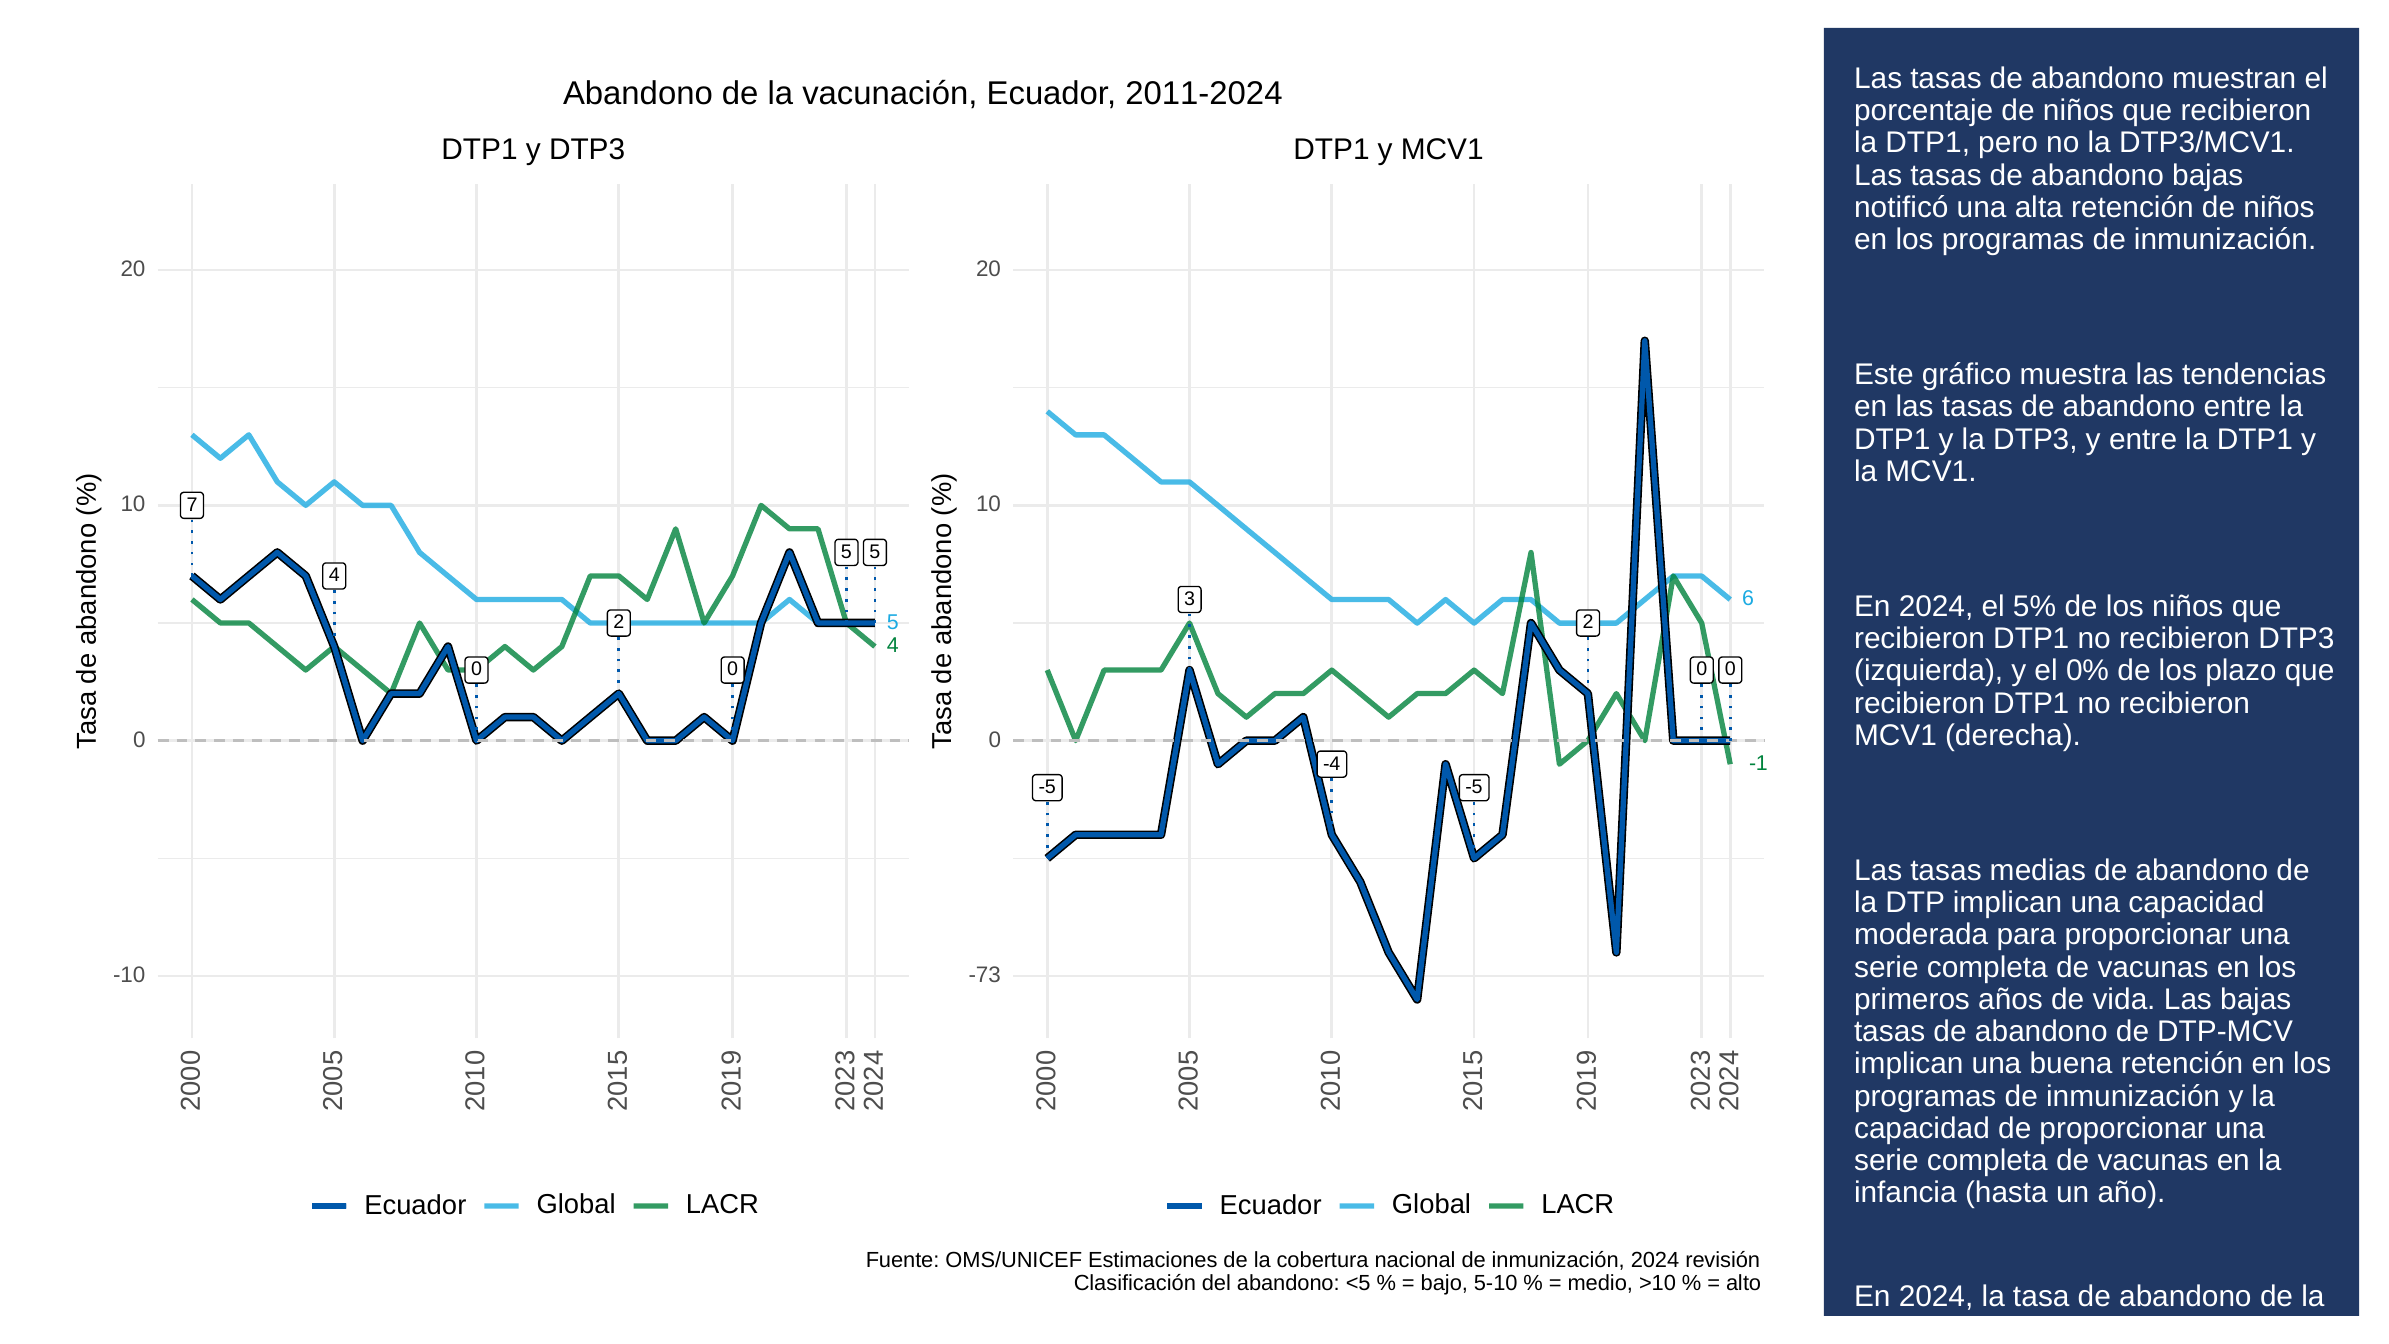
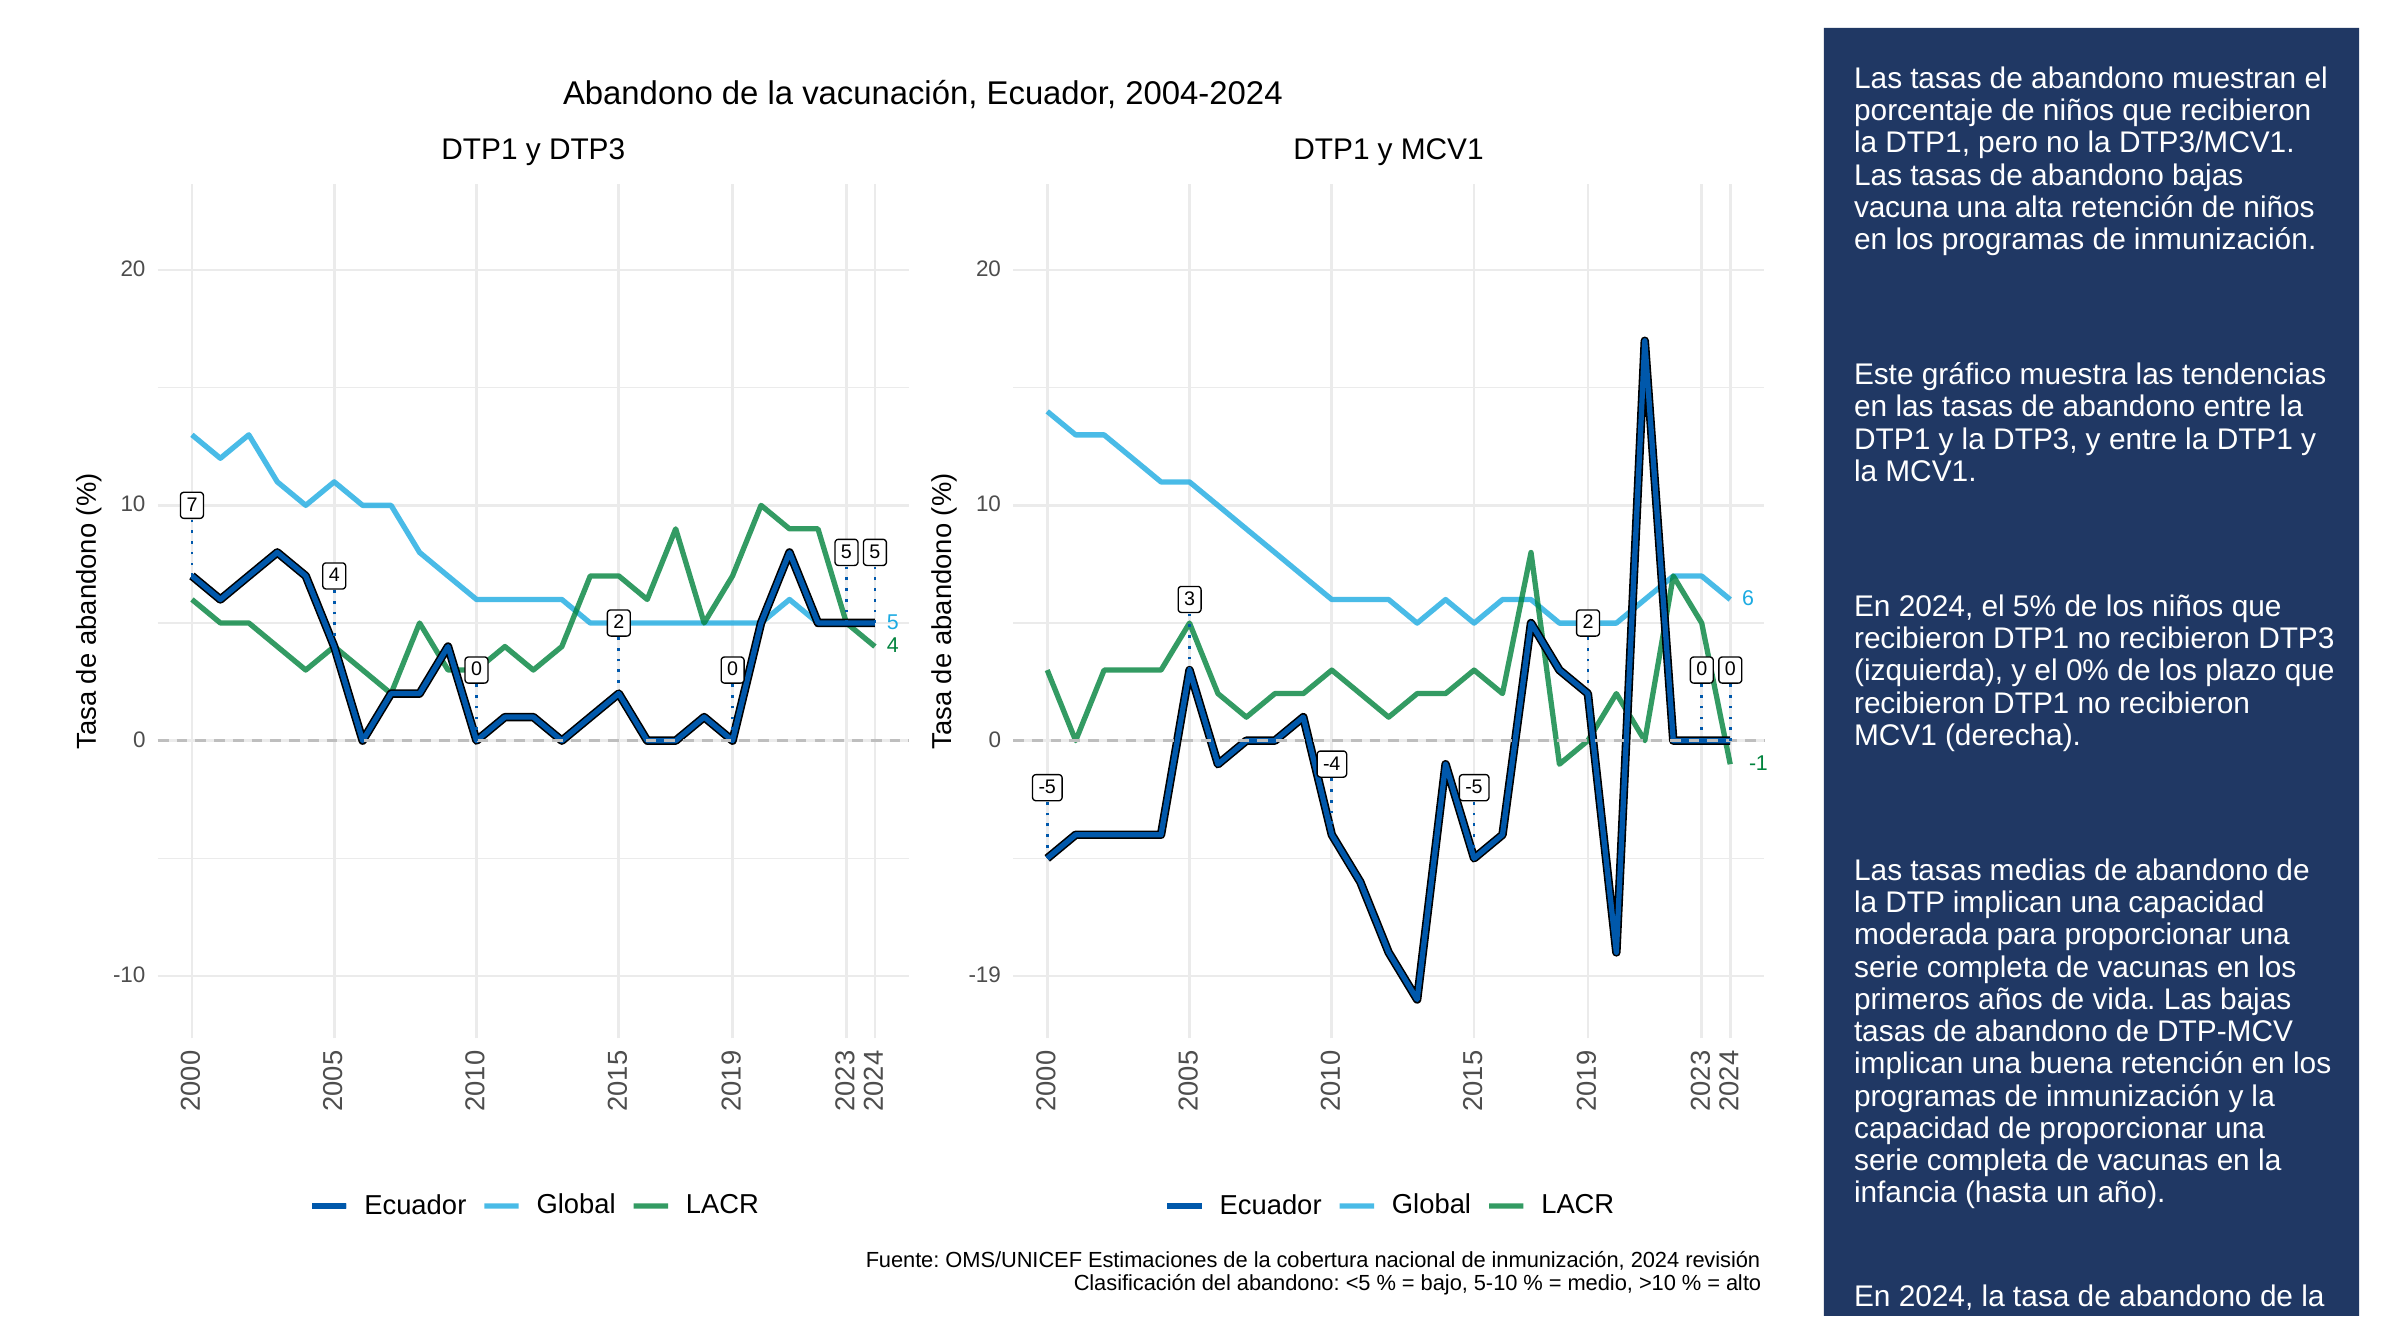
2011-2024: 2011-2024 -> 2004-2024 (1204, 94)
notificó: notificó -> vacuna (1902, 207)
-73: -73 -> -19 (985, 975)
